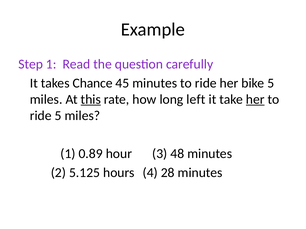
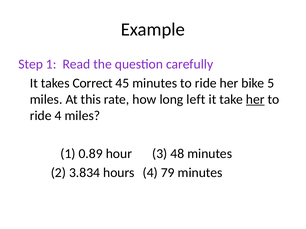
Chance: Chance -> Correct (93, 83)
this underline: present -> none (91, 100)
ride 5: 5 -> 4 (58, 116)
5.125: 5.125 -> 3.834 (85, 173)
28: 28 -> 79 (168, 173)
